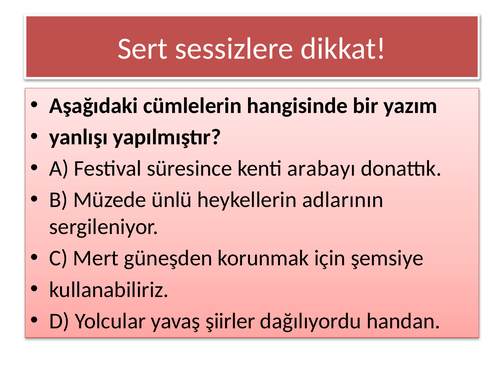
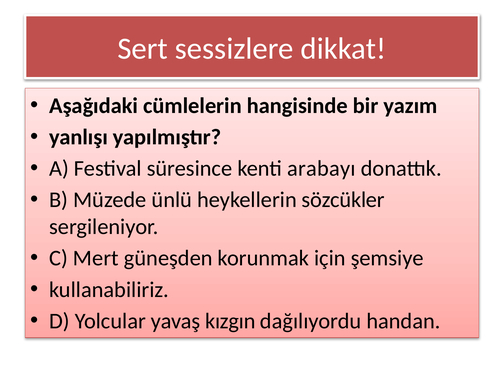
adlarının: adlarının -> sözcükler (343, 200)
şiirler: şiirler -> kızgın (230, 321)
